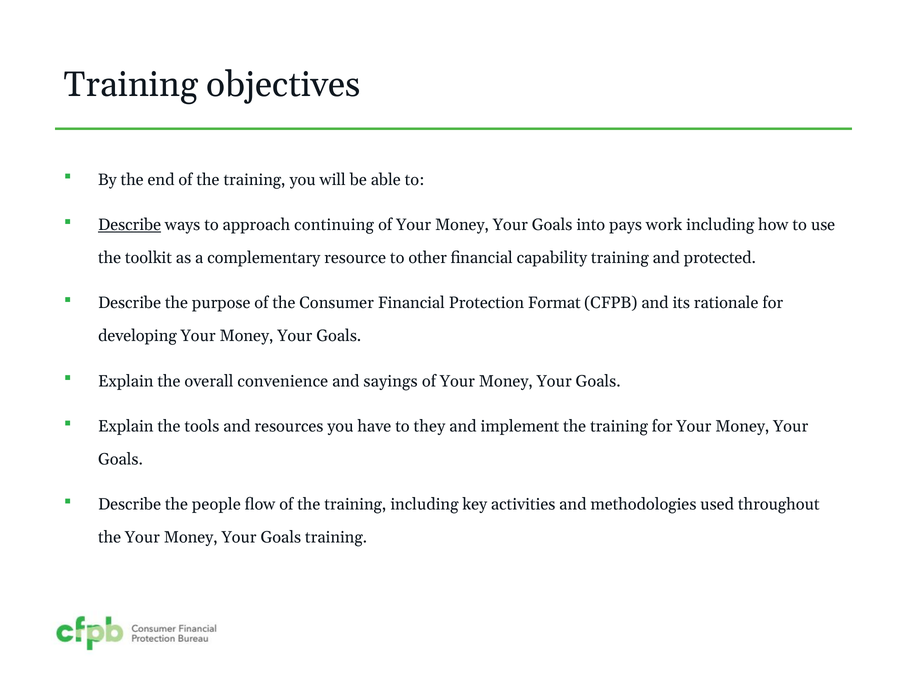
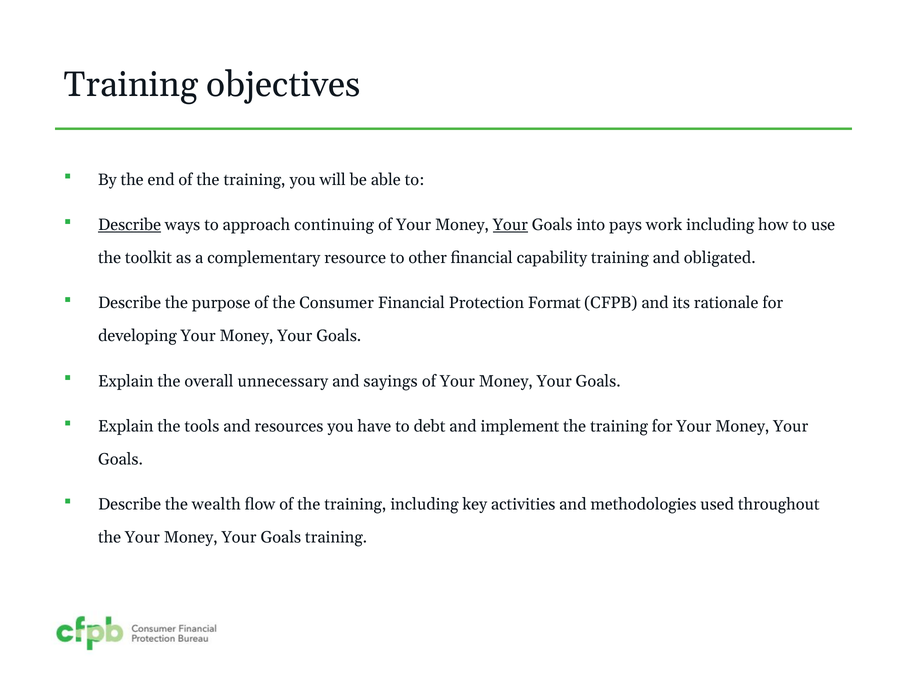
Your underline: none -> present (510, 225)
protected: protected -> obligated (720, 258)
convenience: convenience -> unnecessary (283, 381)
they: they -> debt (430, 427)
people: people -> wealth (216, 505)
